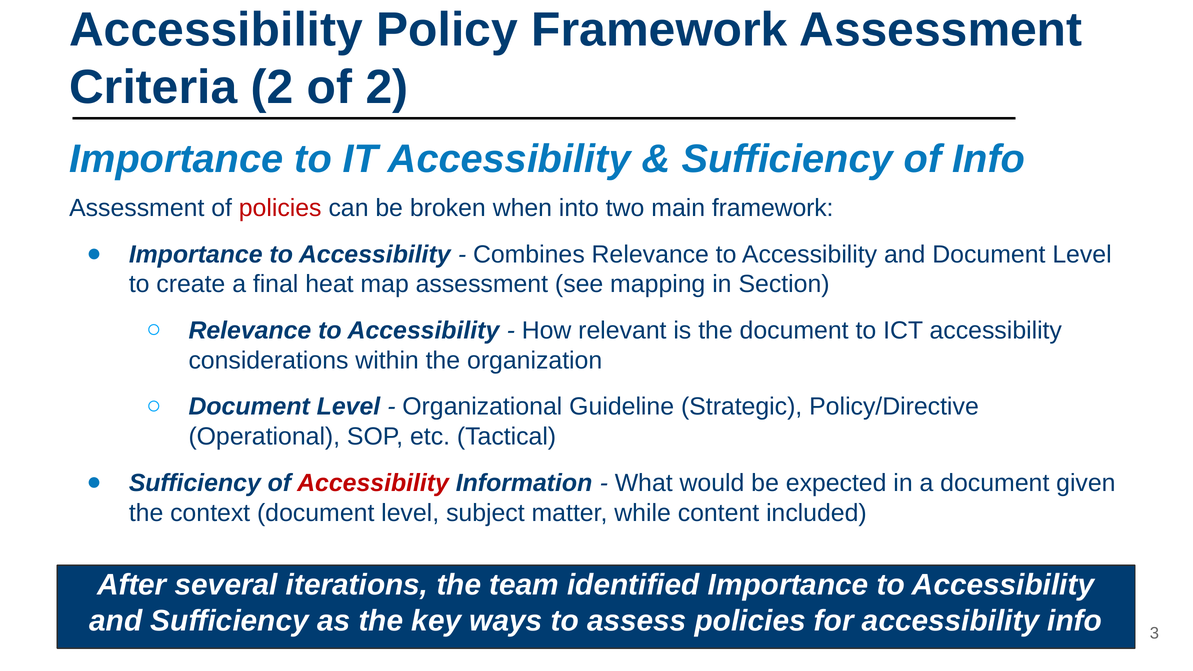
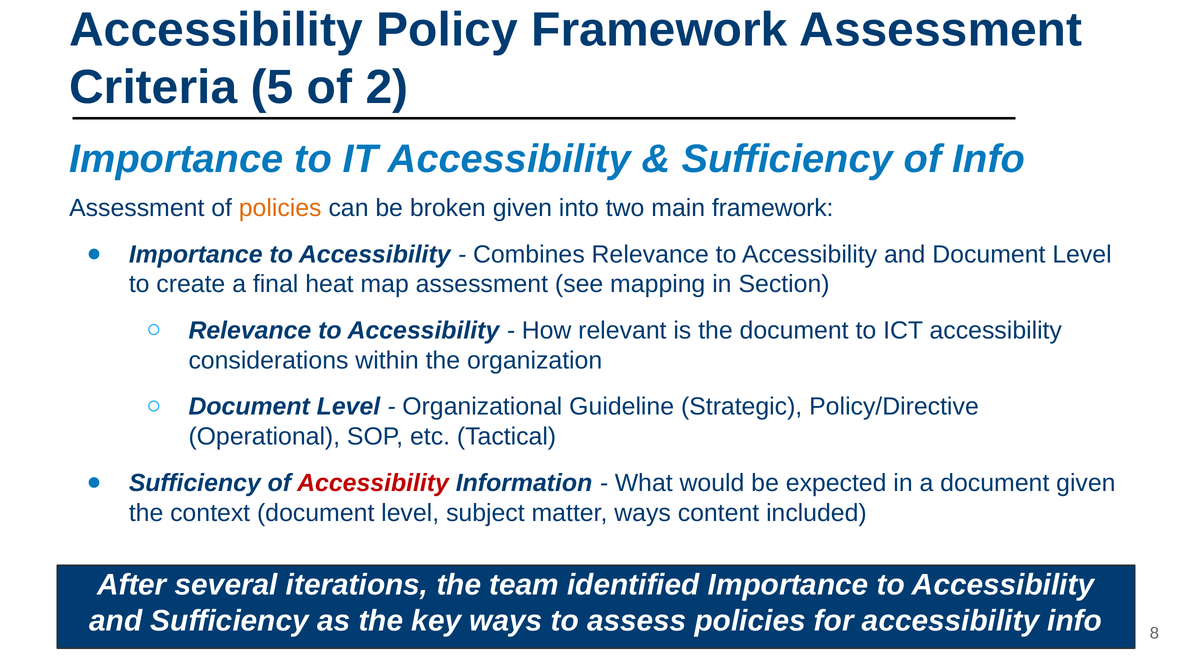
Criteria 2: 2 -> 5 (272, 88)
policies colour: red -> orange (280, 208)
broken when: when -> given (522, 208)
matter while: while -> ways (643, 513)
3: 3 -> 8 (1154, 634)
